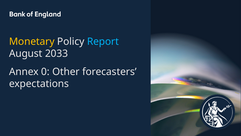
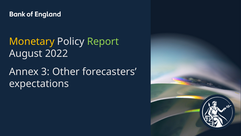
Report colour: light blue -> light green (103, 41)
2033: 2033 -> 2022 (56, 53)
0: 0 -> 3 (45, 71)
